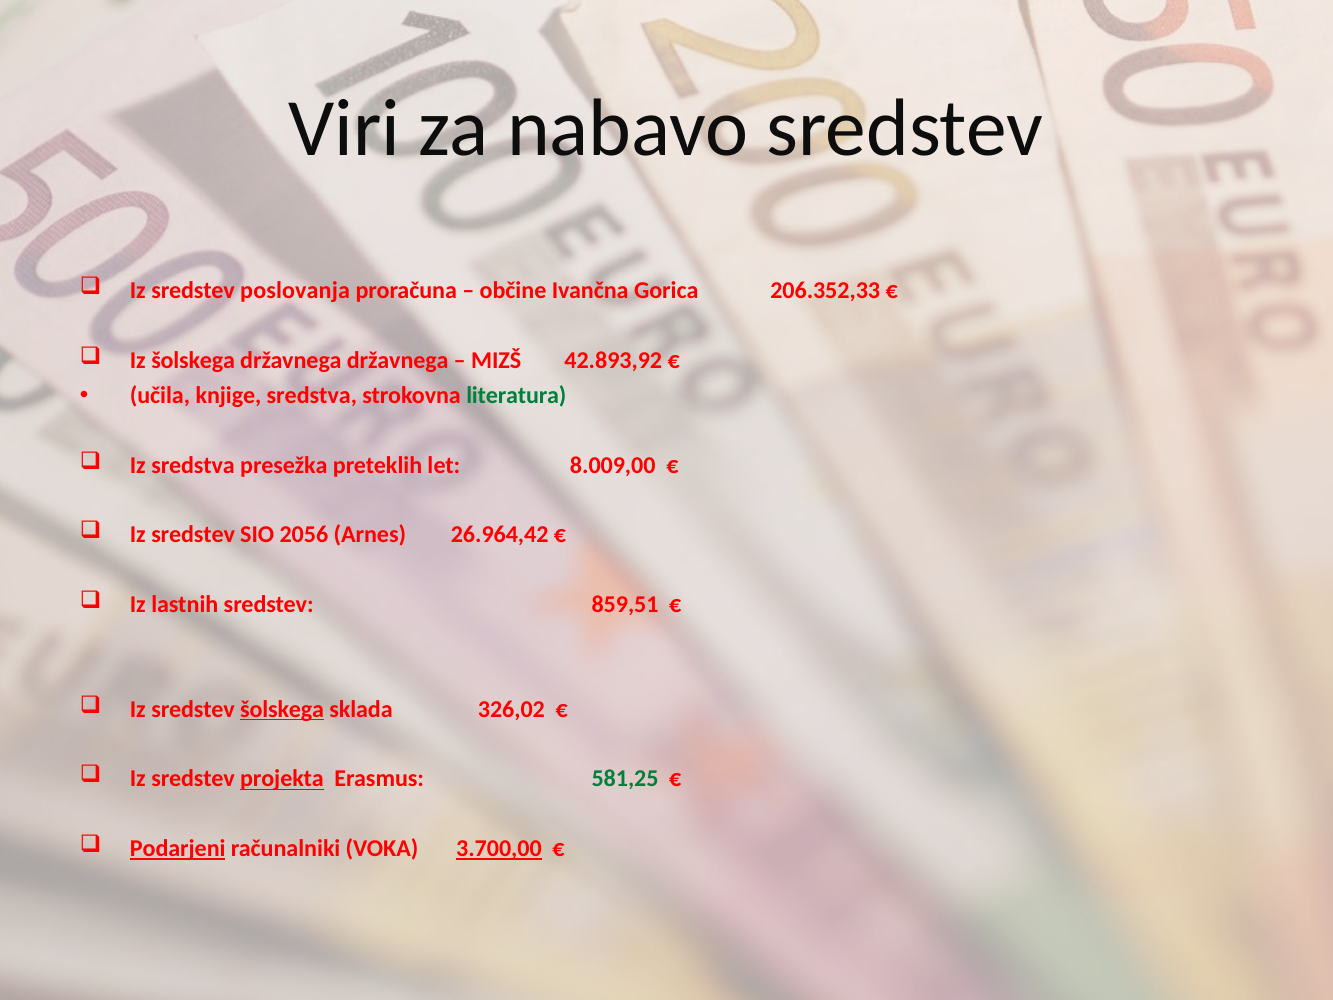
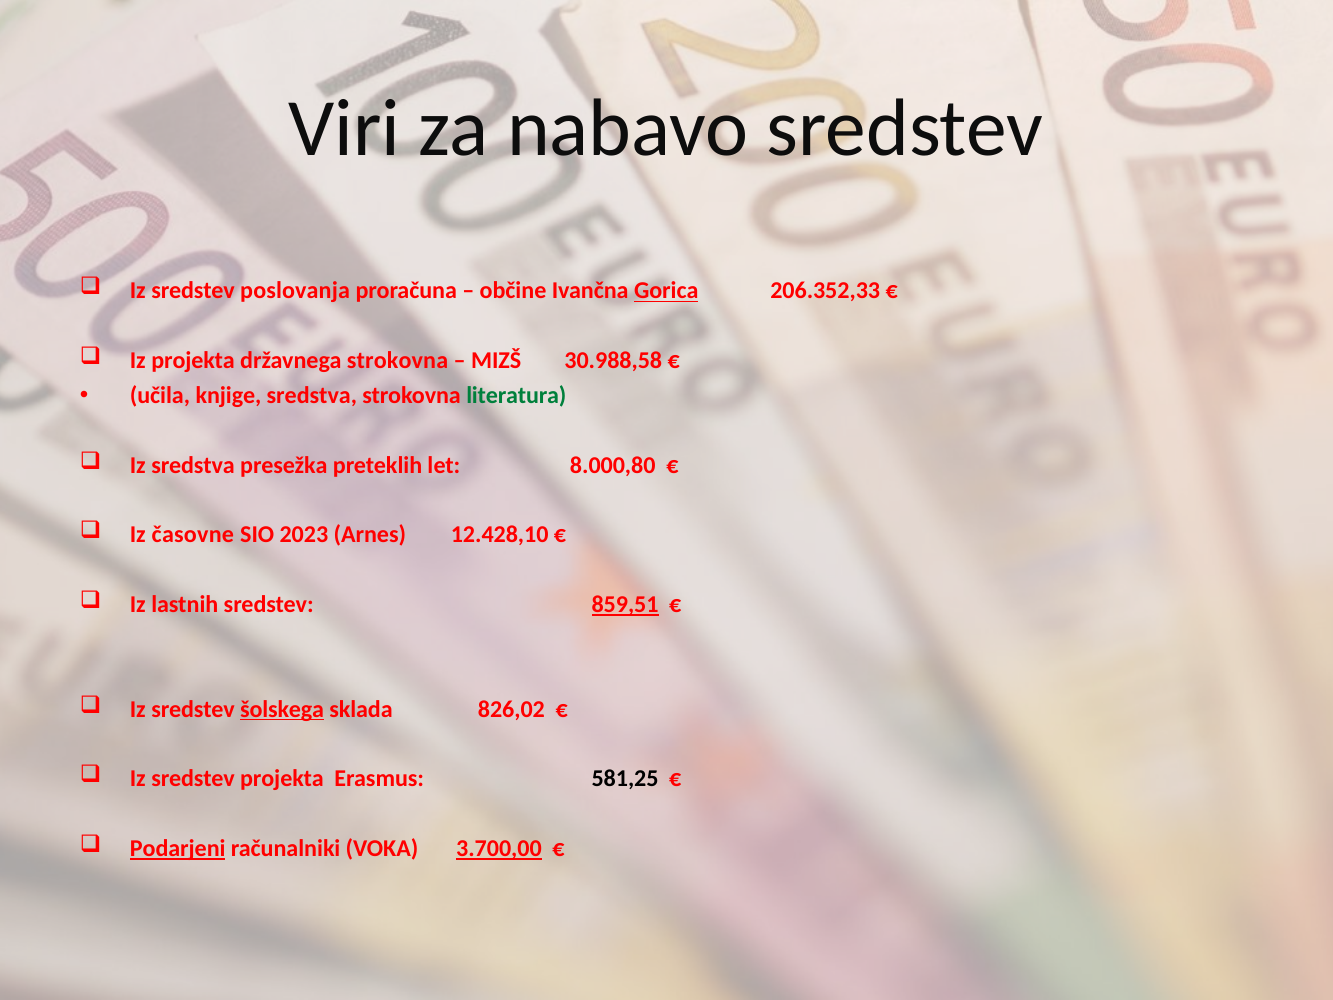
Gorica underline: none -> present (666, 291)
Iz šolskega: šolskega -> projekta (193, 361)
državnega državnega: državnega -> strokovna (398, 361)
42.893,92: 42.893,92 -> 30.988,58 (613, 361)
8.009,00: 8.009,00 -> 8.000,80 (613, 465)
sredstev: sredstev -> časovne (193, 535)
2056: 2056 -> 2023 (304, 535)
26.964,42: 26.964,42 -> 12.428,10 (500, 535)
859,51 underline: none -> present (625, 605)
326,02: 326,02 -> 826,02 (511, 709)
projekta underline: present -> none (282, 779)
581,25 colour: green -> black (625, 779)
